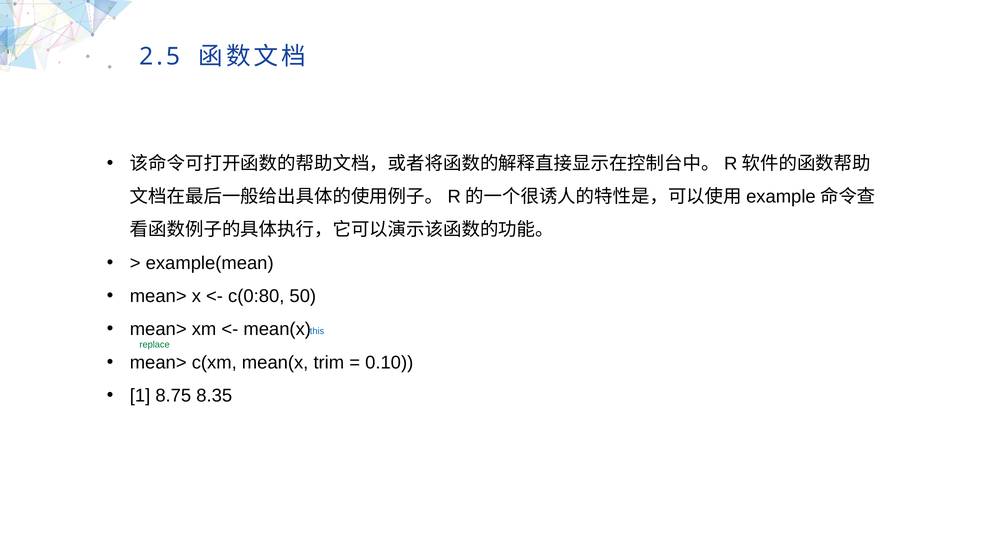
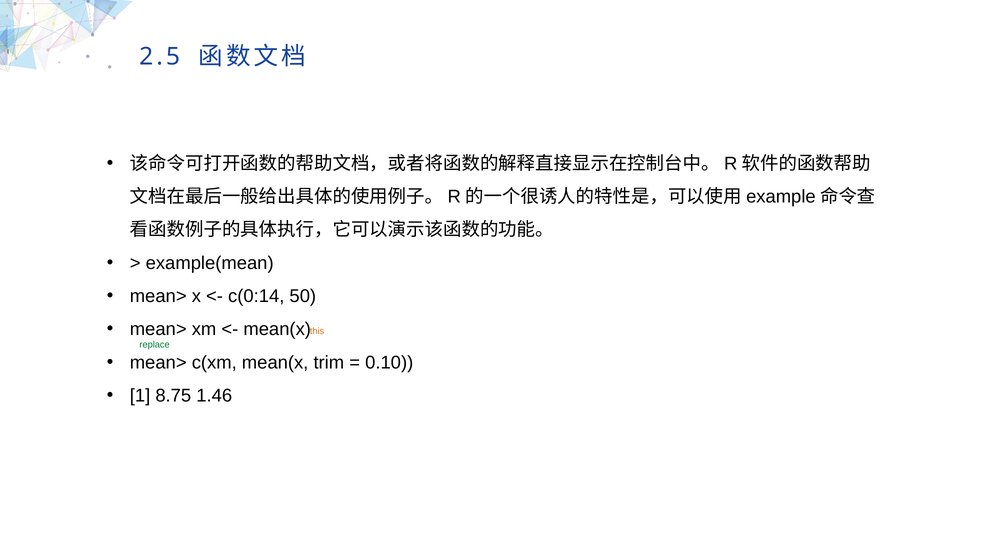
c(0:80: c(0:80 -> c(0:14 (256, 296)
this colour: blue -> orange (317, 331)
8.35: 8.35 -> 1.46 (214, 396)
